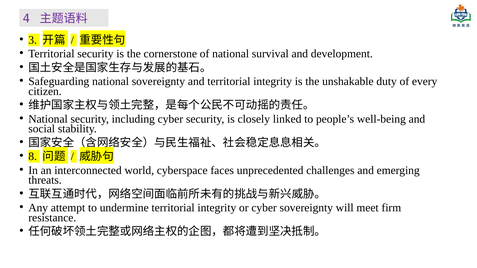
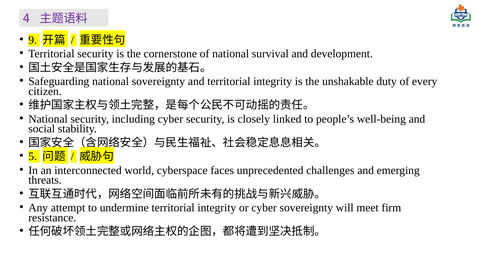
3: 3 -> 9 (33, 40)
8: 8 -> 5 (33, 157)
